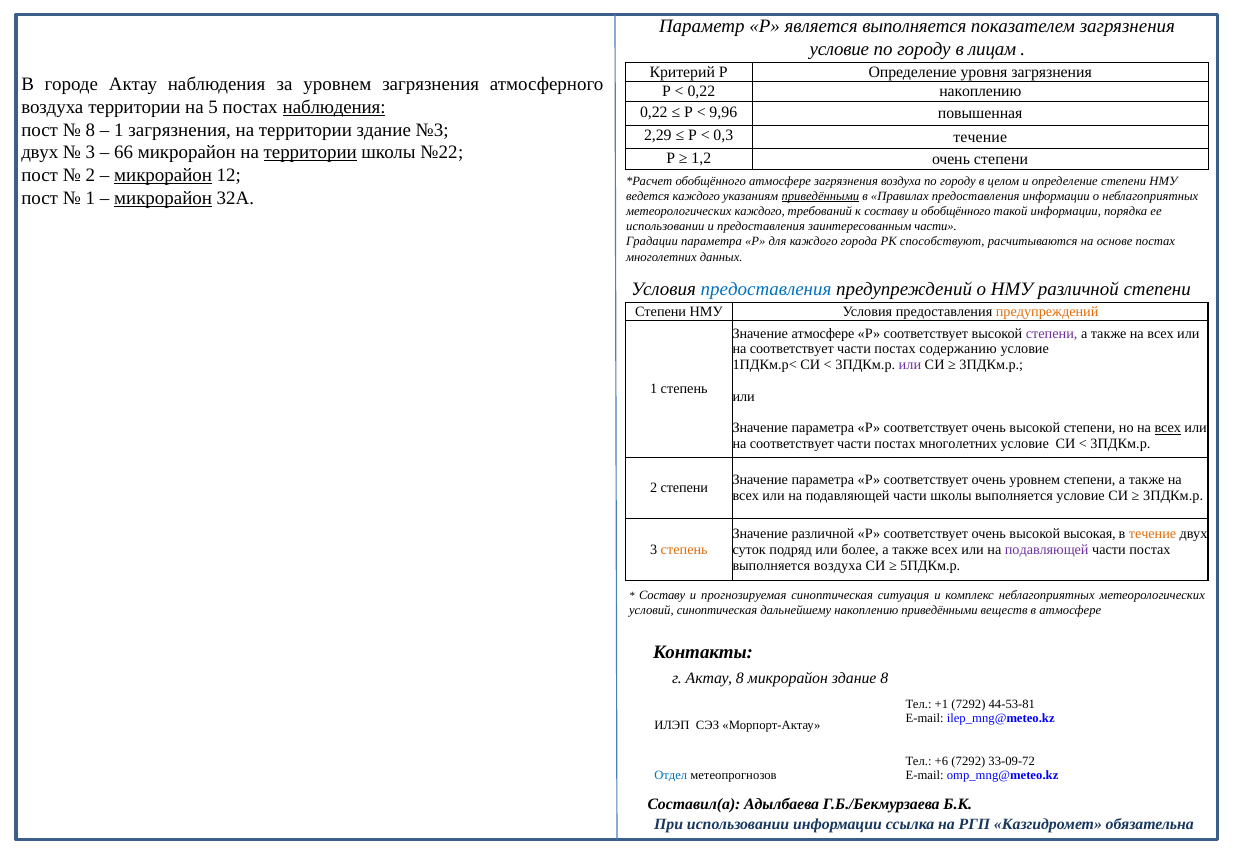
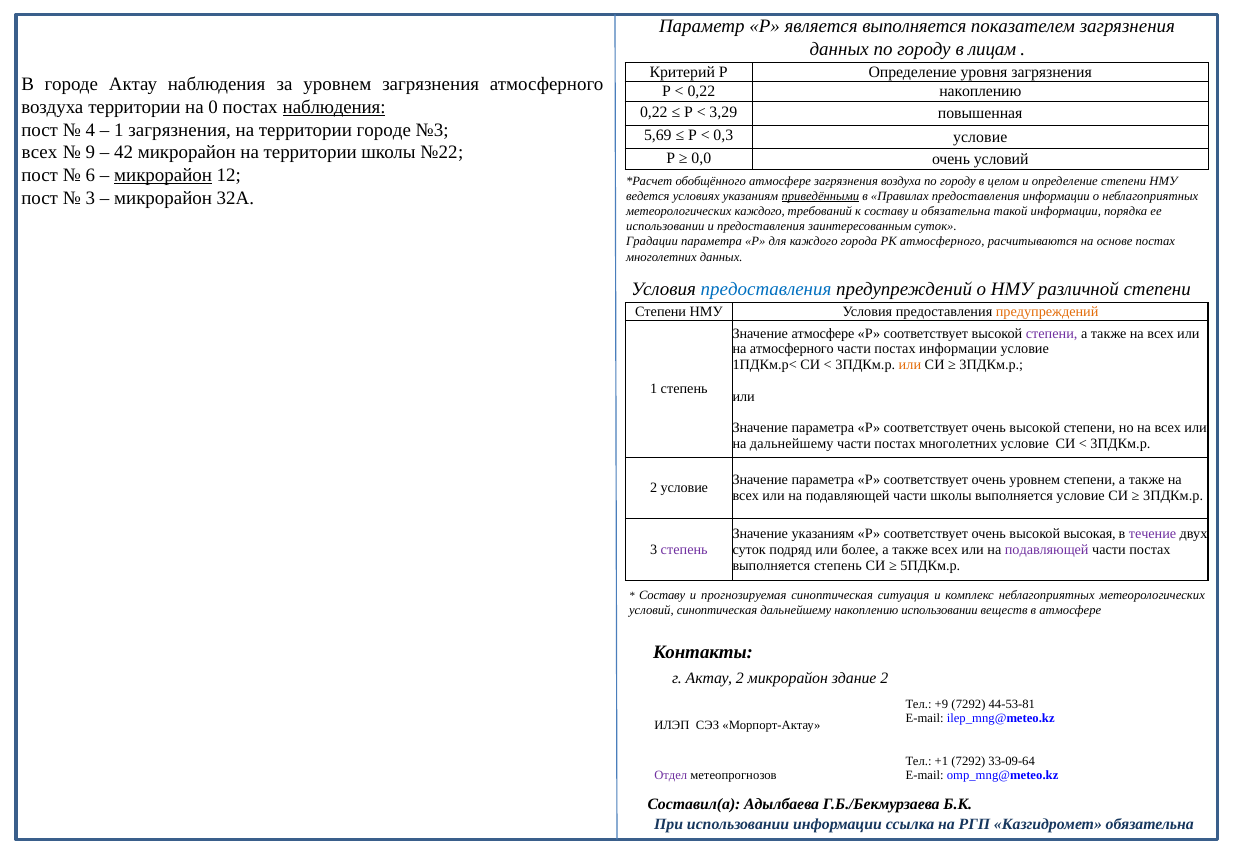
условие: условие -> данных (839, 49)
5: 5 -> 0 (213, 107)
9,96: 9,96 -> 3,29 (723, 112)
8: 8 -> 4 (90, 130)
территории здание: здание -> городе (384, 130)
2,29: 2,29 -> 5,69 (658, 135)
0,3 течение: течение -> условие (980, 137)
двух: двух -> всех (40, 153)
3: 3 -> 9 (90, 153)
66: 66 -> 42 (124, 153)
территории underline: present -> none (310, 153)
1,2: 1,2 -> 0,0 (701, 159)
очень степени: степени -> условий (1001, 159)
2: 2 -> 6 (90, 175)
1: 1 -> 3 (90, 198)
микрорайон underline: present -> none (163, 198)
ведется каждого: каждого -> условиях (696, 196)
и обобщённого: обобщённого -> обязательна (956, 212)
заинтересованным части: части -> суток (936, 227)
РК способствуют: способствуют -> атмосферного (942, 242)
соответствует: соответствует -> атмосферного (792, 349)
постах содержанию: содержанию -> информации (958, 349)
или colour: purple -> orange (910, 365)
всех underline: present -> none (1168, 428)
соответствует: соответствует -> дальнейшему (792, 444)
2 степени: степени -> условие (684, 488)
Значение различной: различной -> указаниям (823, 534)
течение colour: orange -> purple (1153, 534)
степень colour: orange -> purple (684, 550)
выполняется воздуха: воздуха -> степень (838, 566)
накоплению приведёнными: приведёнными -> использовании (940, 611)
Актау 8: 8 -> 2 (740, 679)
здание 8: 8 -> 2 (884, 679)
+1: +1 -> +9 (941, 704)
+6: +6 -> +1 (941, 761)
33-09-72: 33-09-72 -> 33-09-64 (1012, 761)
Отдел colour: blue -> purple (671, 775)
